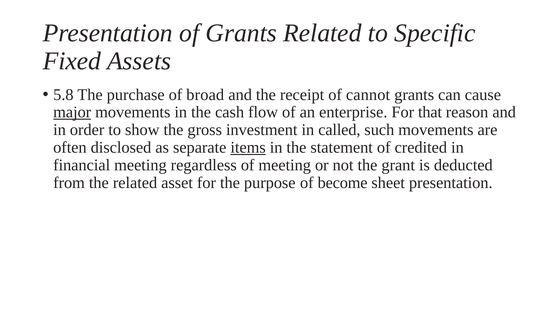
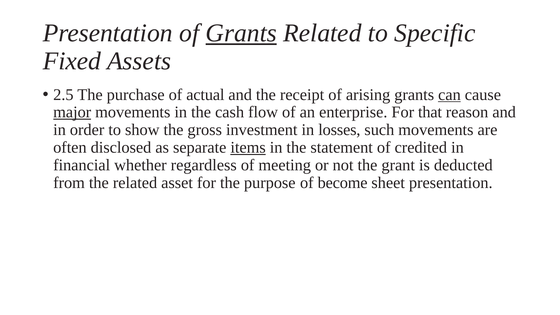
Grants underline: none -> present (241, 33)
5.8: 5.8 -> 2.5 (63, 95)
broad: broad -> actual (205, 95)
cannot: cannot -> arising (368, 95)
can underline: none -> present (449, 95)
called: called -> losses (339, 130)
financial meeting: meeting -> whether (140, 165)
